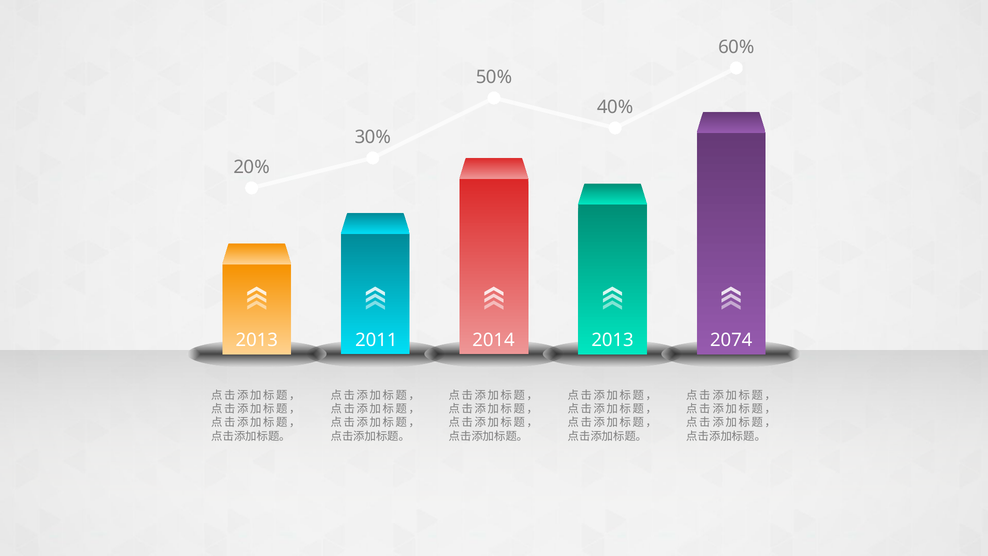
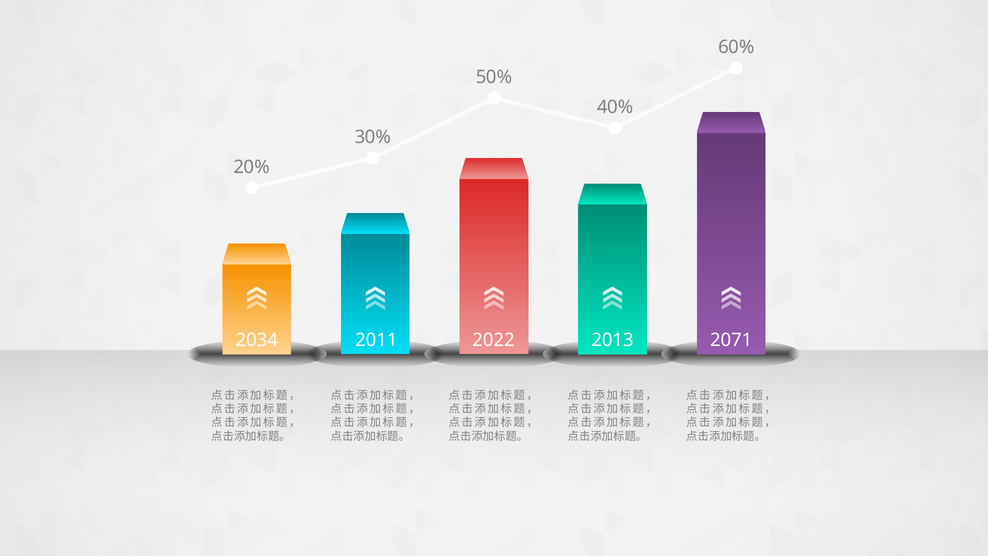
2013: 2013 -> 2034 (257, 340)
2014: 2014 -> 2022 (493, 340)
2074: 2074 -> 2071 (731, 340)
